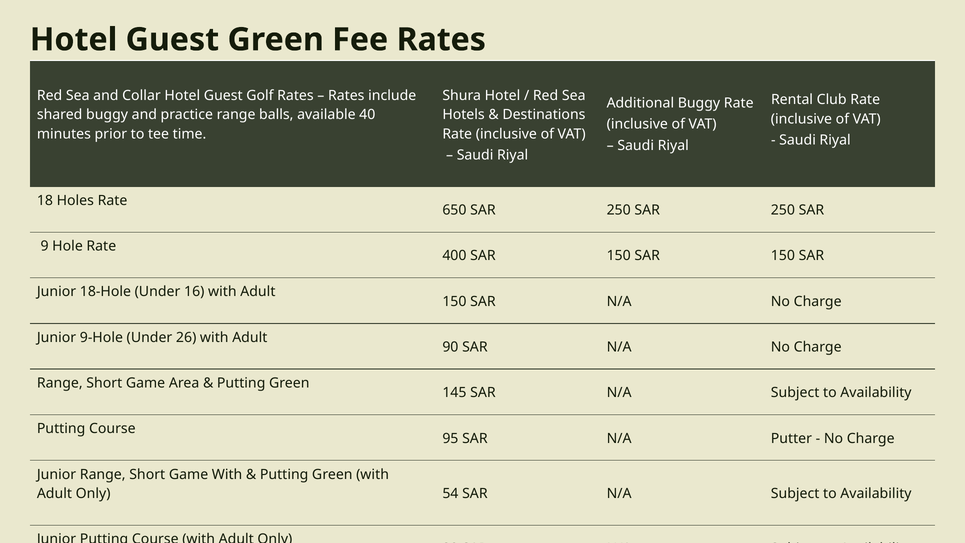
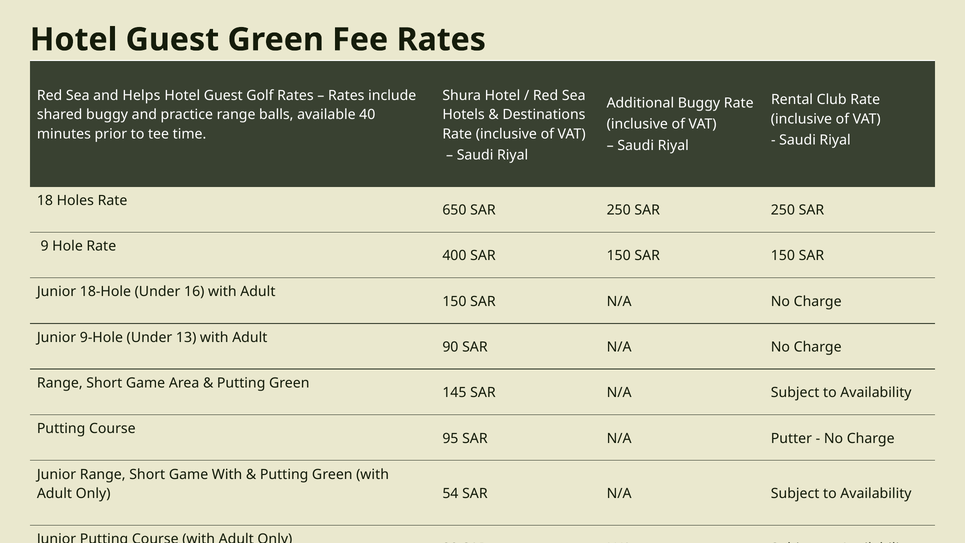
Collar: Collar -> Helps (141, 95)
26: 26 -> 13 (186, 337)
